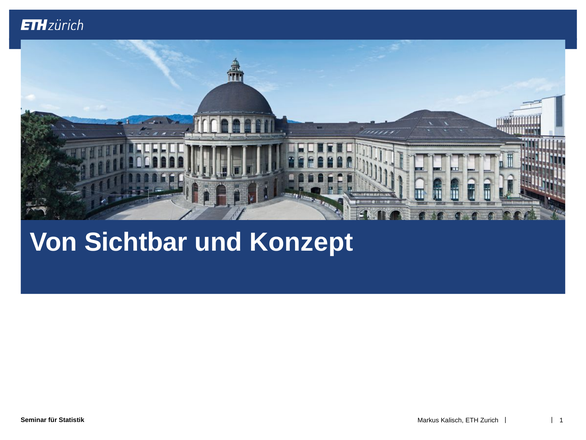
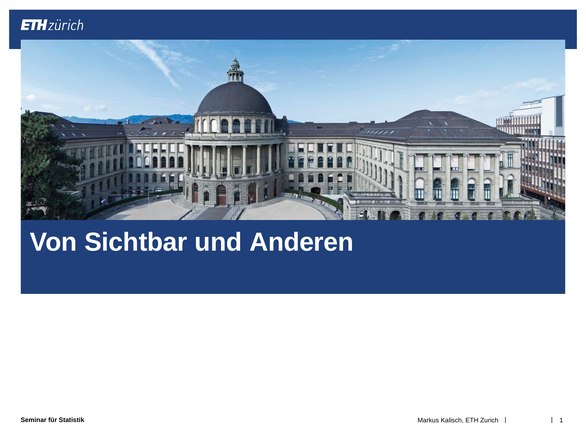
Konzept: Konzept -> Anderen (302, 242)
